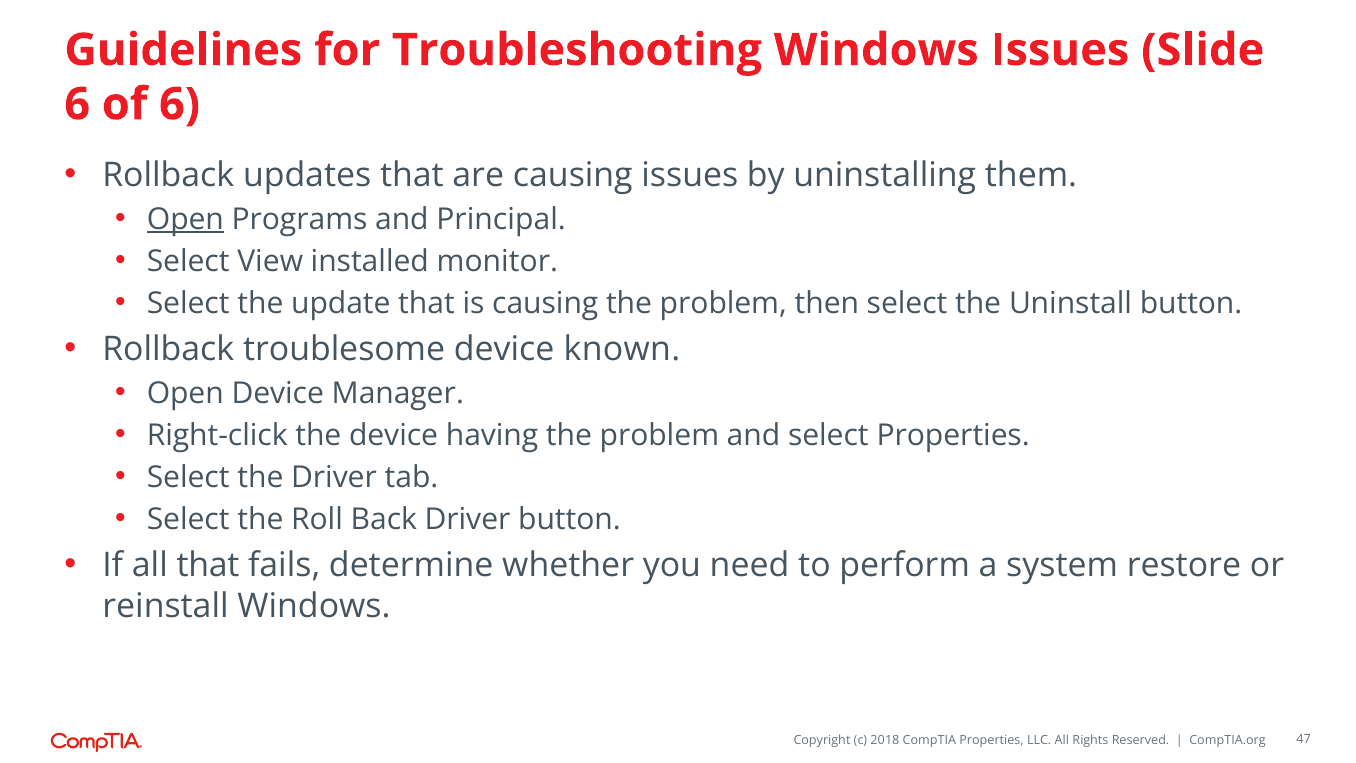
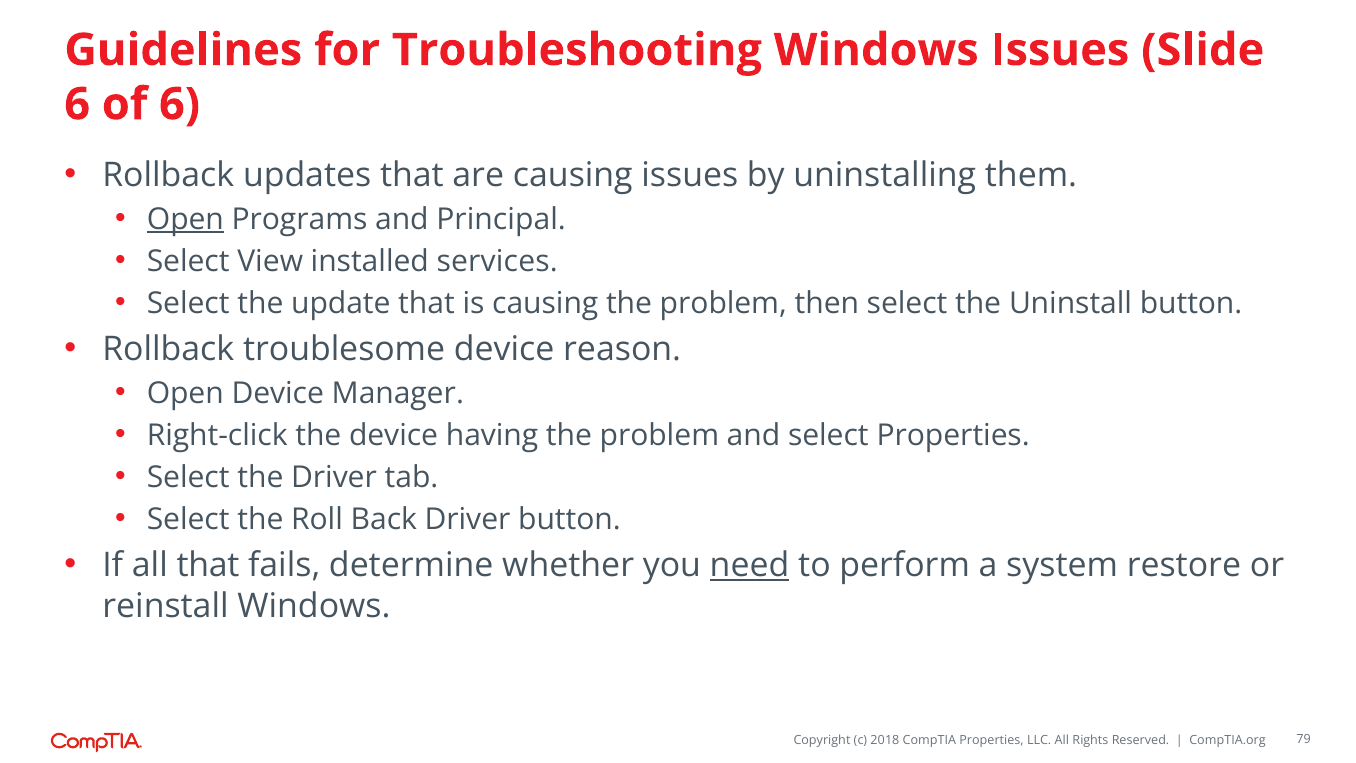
monitor: monitor -> services (497, 261)
known: known -> reason (622, 349)
need underline: none -> present (750, 565)
47: 47 -> 79 (1304, 739)
